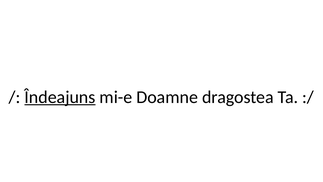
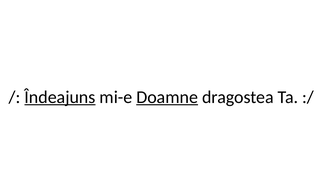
Doamne underline: none -> present (167, 97)
